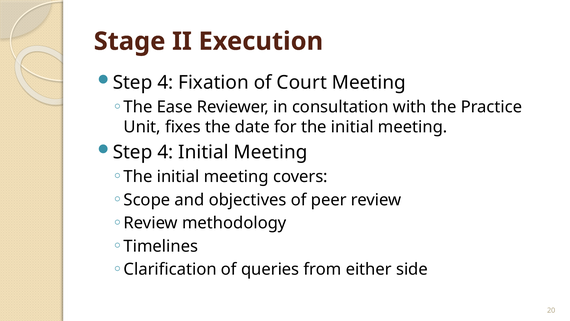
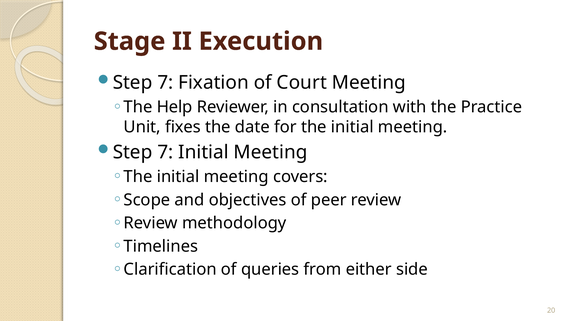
4: 4 -> 7 (165, 83)
Ease: Ease -> Help (175, 107)
4: 4 -> 7 (165, 152)
